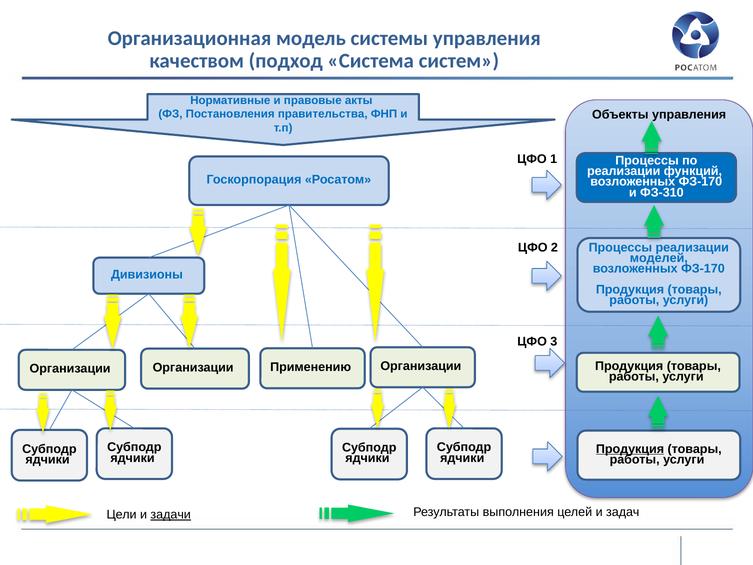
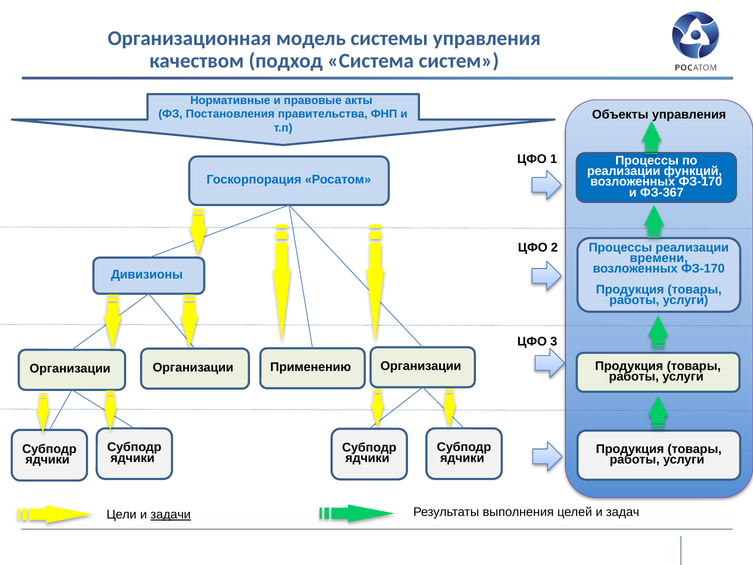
ФЗ-310: ФЗ-310 -> ФЗ-367 (662, 192)
моделей: моделей -> времени (659, 258)
Продукция underline: present -> none (630, 449)
